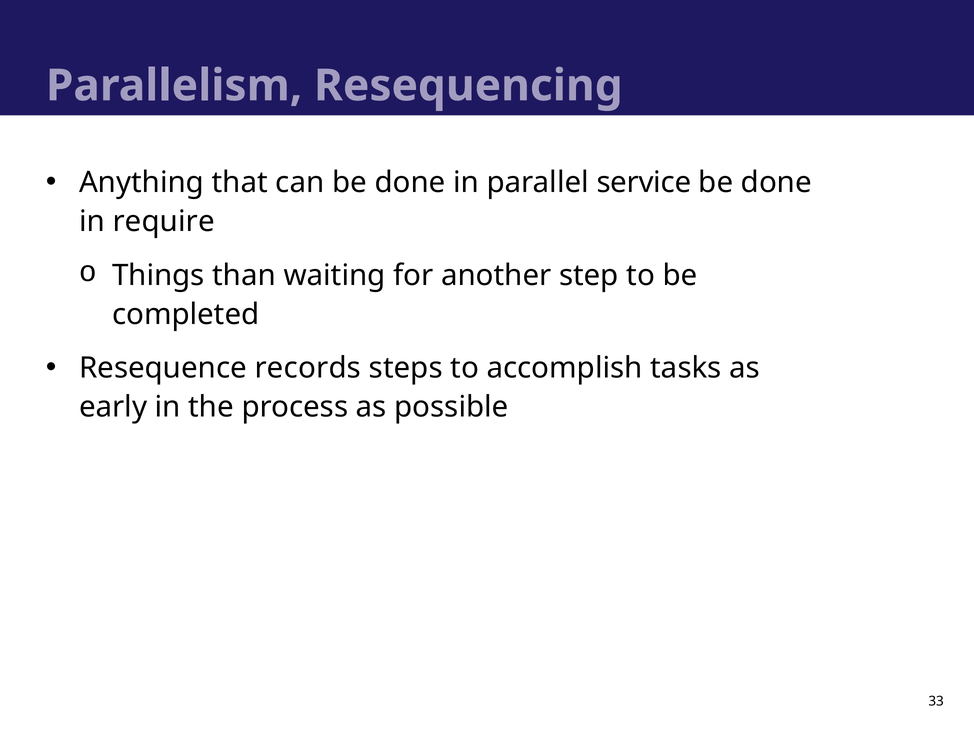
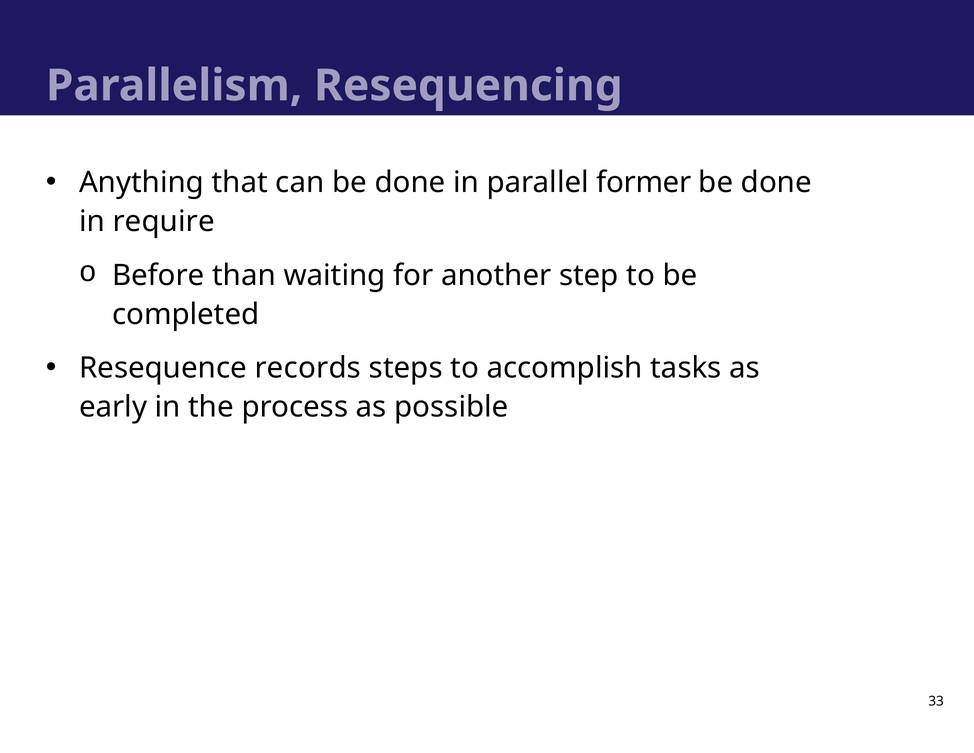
service: service -> former (644, 183)
Things: Things -> Before (158, 275)
